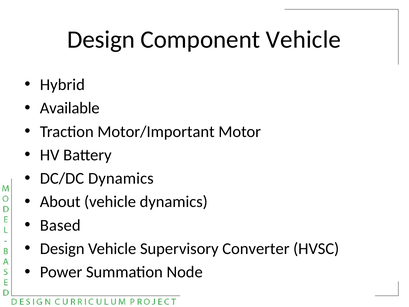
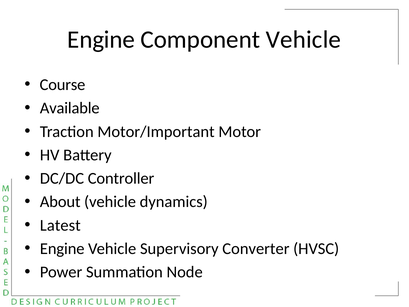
Design: Design -> Engine (101, 40)
Hybrid: Hybrid -> Course (62, 85)
DC/DC Dynamics: Dynamics -> Controller (121, 178)
Based: Based -> Latest (60, 225)
Design: Design -> Engine (62, 249)
